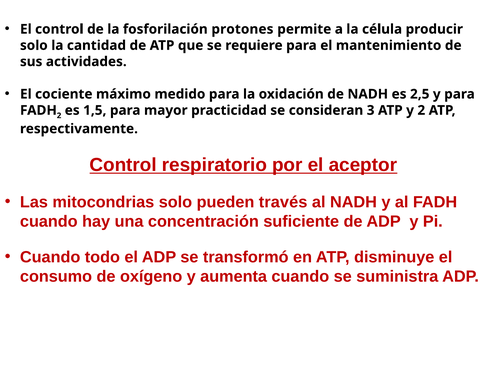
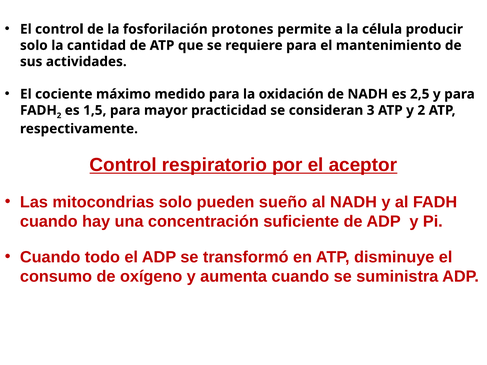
través: través -> sueño (283, 202)
